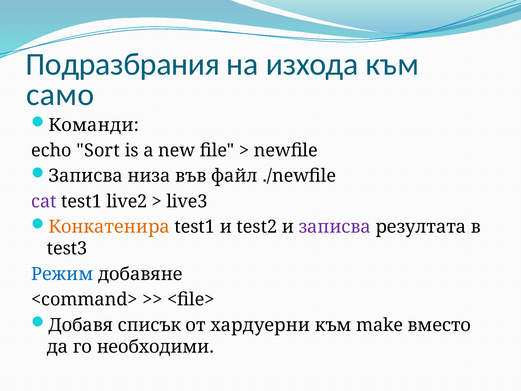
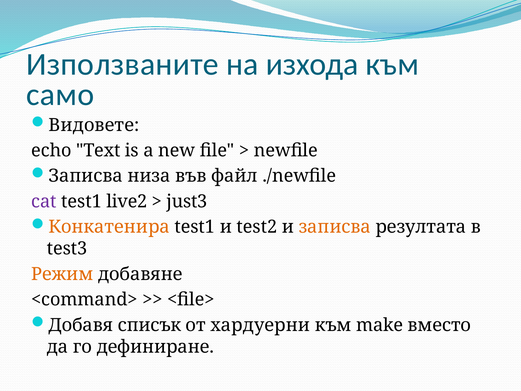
Подразбрания: Подразбрания -> Използваните (122, 64)
Команди: Команди -> Видовете (94, 125)
Sort: Sort -> Text (98, 150)
live3: live3 -> just3 (187, 201)
записва colour: purple -> orange (335, 227)
Режим colour: blue -> orange (62, 274)
необходими: необходими -> дефиниране (155, 347)
